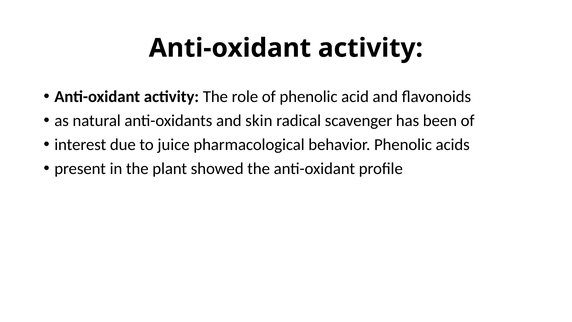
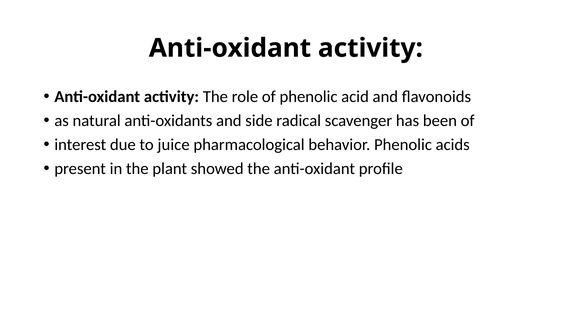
skin: skin -> side (259, 121)
